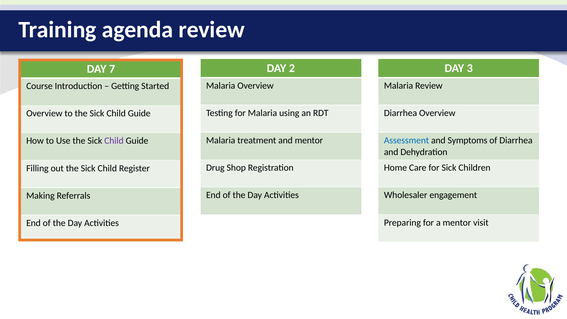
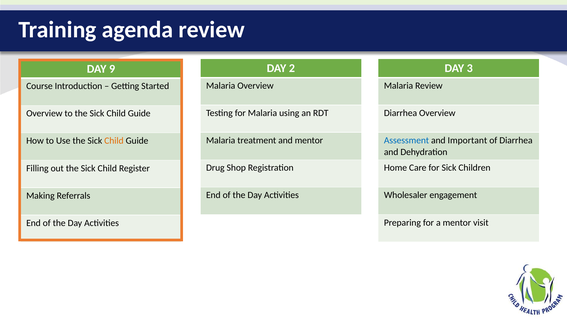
7: 7 -> 9 (112, 69)
Symptoms: Symptoms -> Important (467, 140)
Child colour: purple -> orange (114, 141)
